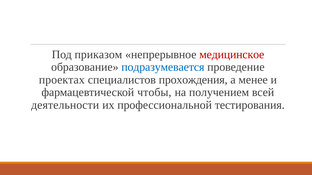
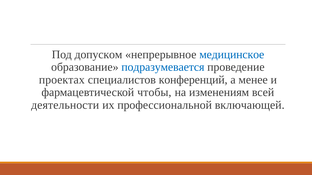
приказом: приказом -> допуском (98, 55)
медицинское colour: red -> blue (232, 55)
прохождения: прохождения -> конференций (193, 80)
получением: получением -> изменениям (219, 93)
тестирования: тестирования -> включающей (250, 105)
